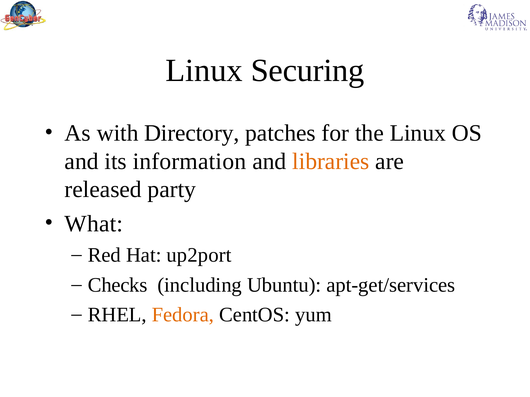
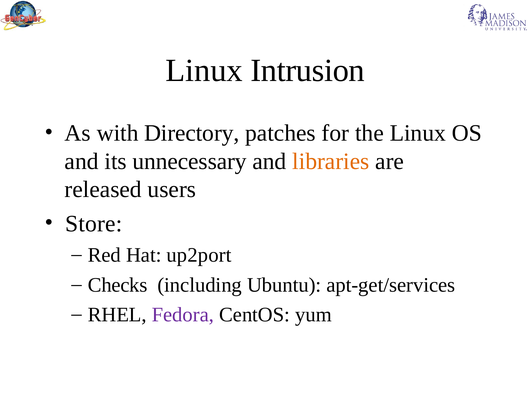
Securing: Securing -> Intrusion (308, 71)
information: information -> unnecessary (190, 161)
party: party -> users (172, 190)
What: What -> Store (94, 224)
Fedora colour: orange -> purple (183, 315)
